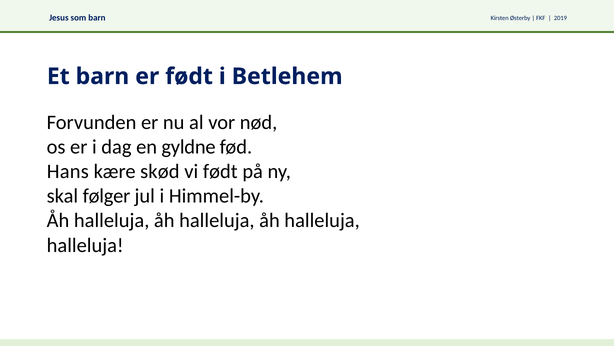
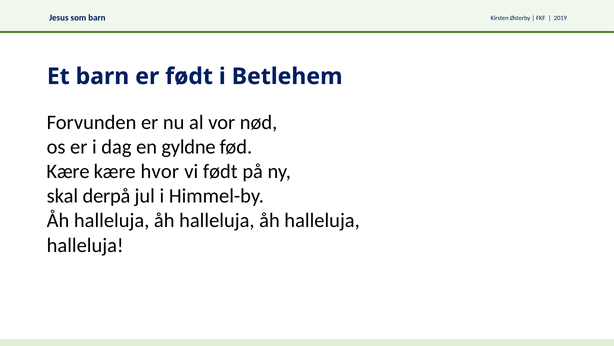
Hans: Hans -> Kære (68, 171)
skød: skød -> hvor (160, 171)
følger: følger -> derpå (106, 196)
